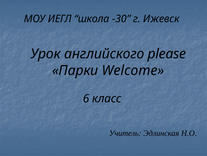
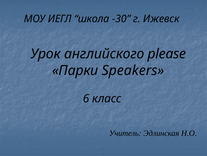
Welcome: Welcome -> Speakers (133, 70)
